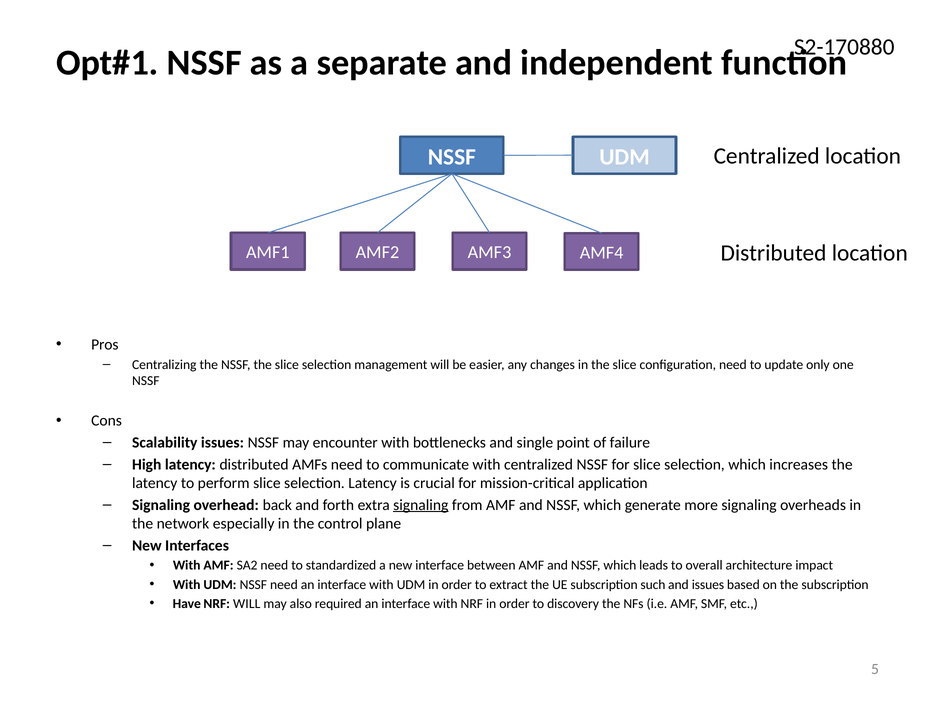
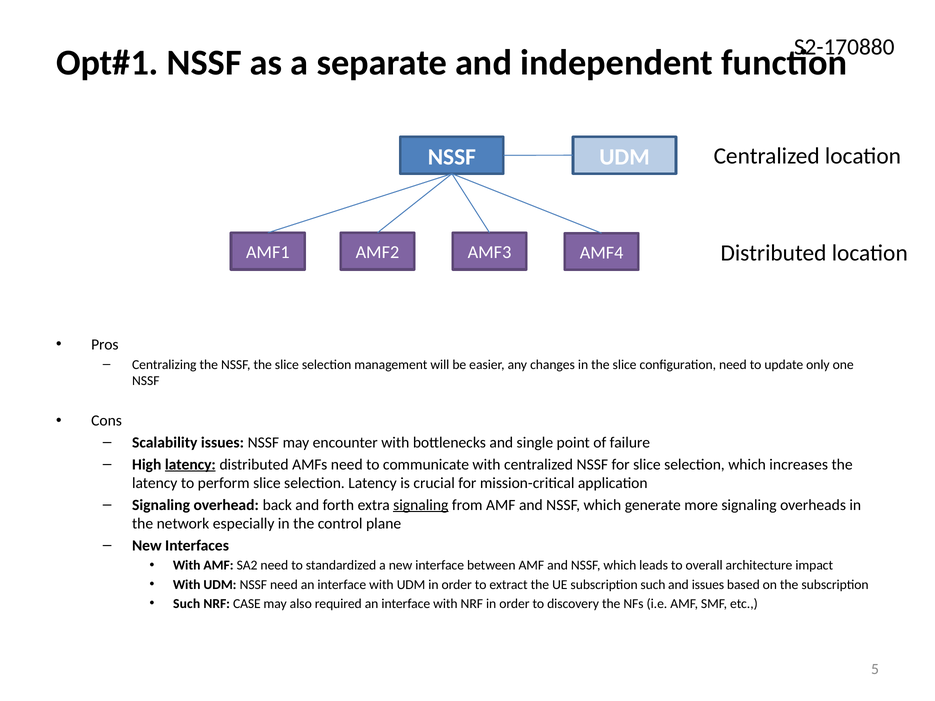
latency underline: none -> present (190, 465)
Have: Have -> Such (187, 604)
NRF WILL: WILL -> CASE (247, 604)
